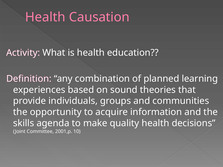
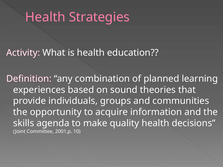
Causation: Causation -> Strategies (99, 17)
